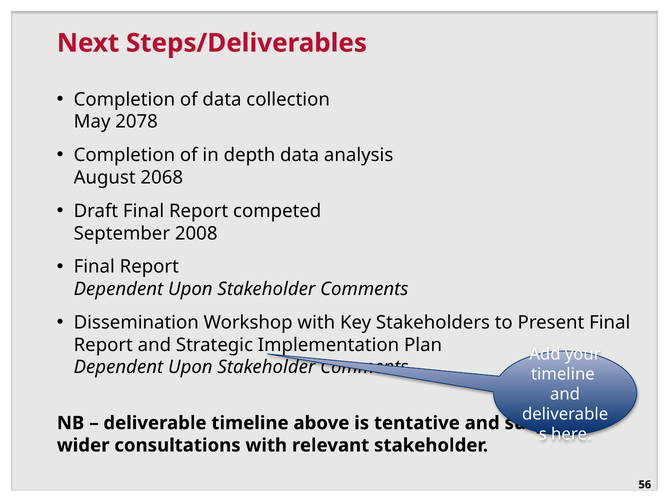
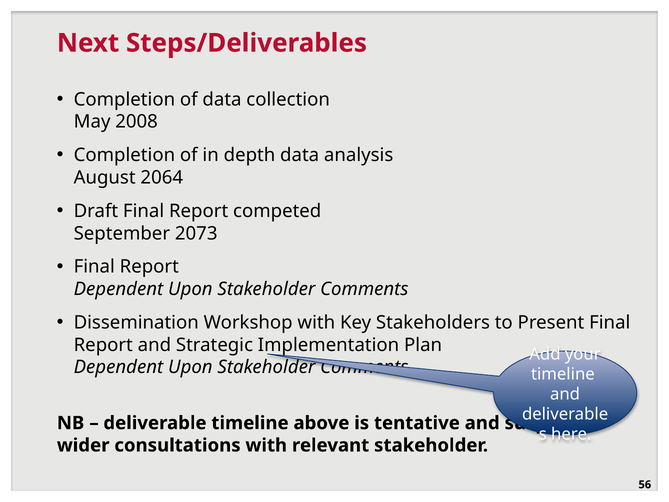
2078: 2078 -> 2008 (137, 122)
2068: 2068 -> 2064 (162, 177)
2008: 2008 -> 2073 (196, 233)
